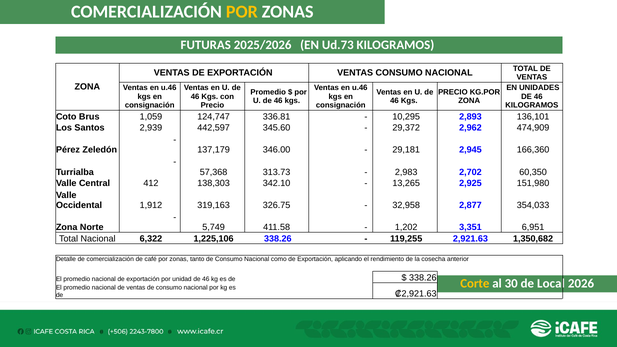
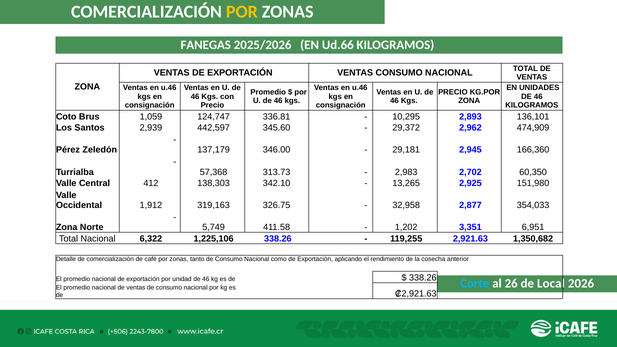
FUTURAS: FUTURAS -> FANEGAS (206, 45)
Ud.73: Ud.73 -> Ud.66 (338, 45)
Corte colour: yellow -> light blue (475, 284)
30: 30 -> 26 (511, 284)
